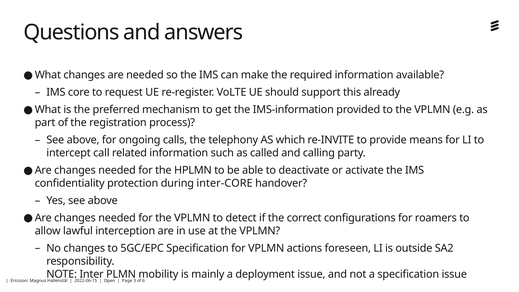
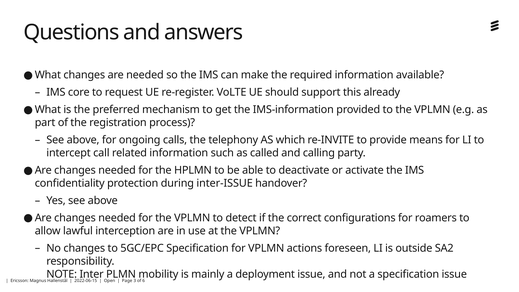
inter-CORE: inter-CORE -> inter-ISSUE (225, 183)
